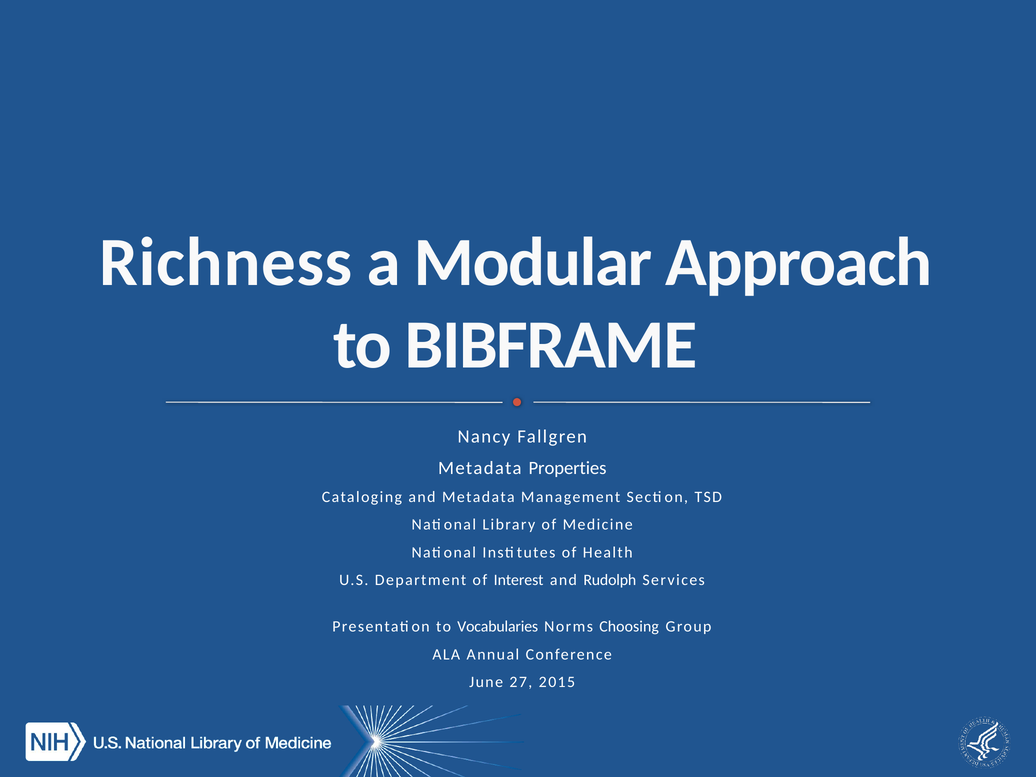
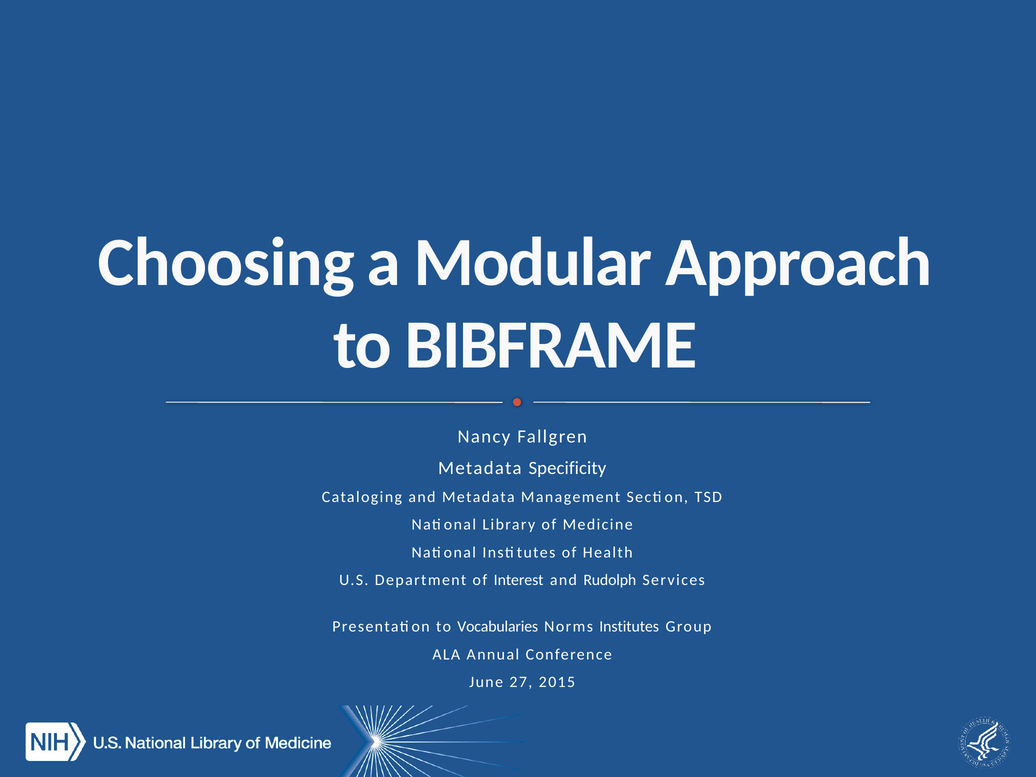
Richness: Richness -> Choosing (226, 262)
Properties: Properties -> Specificity (567, 468)
Norms Choosing: Choosing -> Institutes (629, 627)
